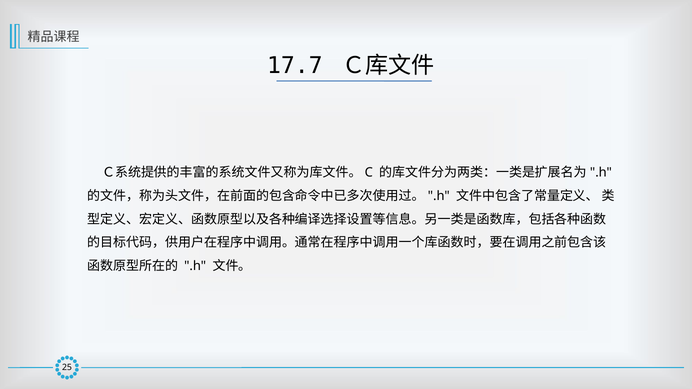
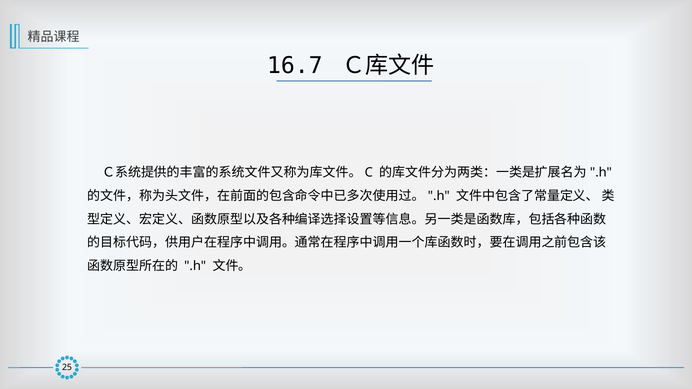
17.7: 17.7 -> 16.7 (295, 66)
